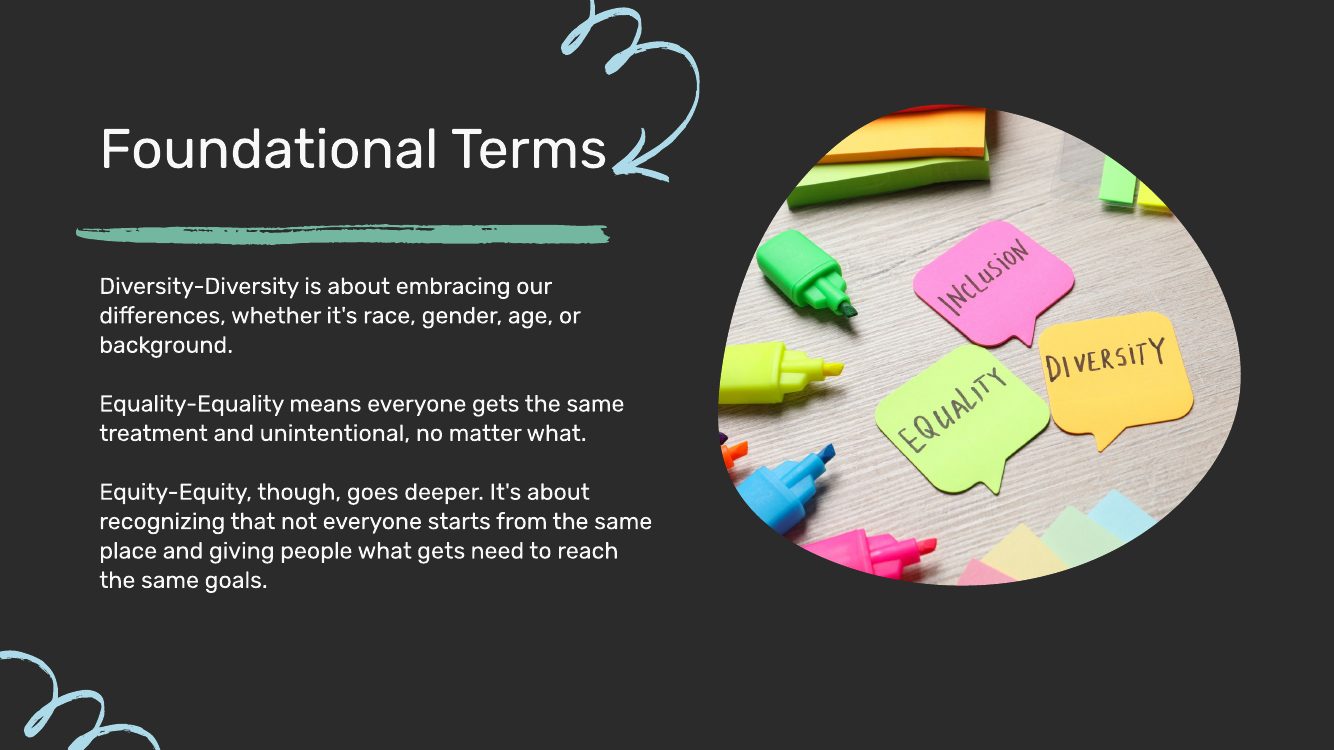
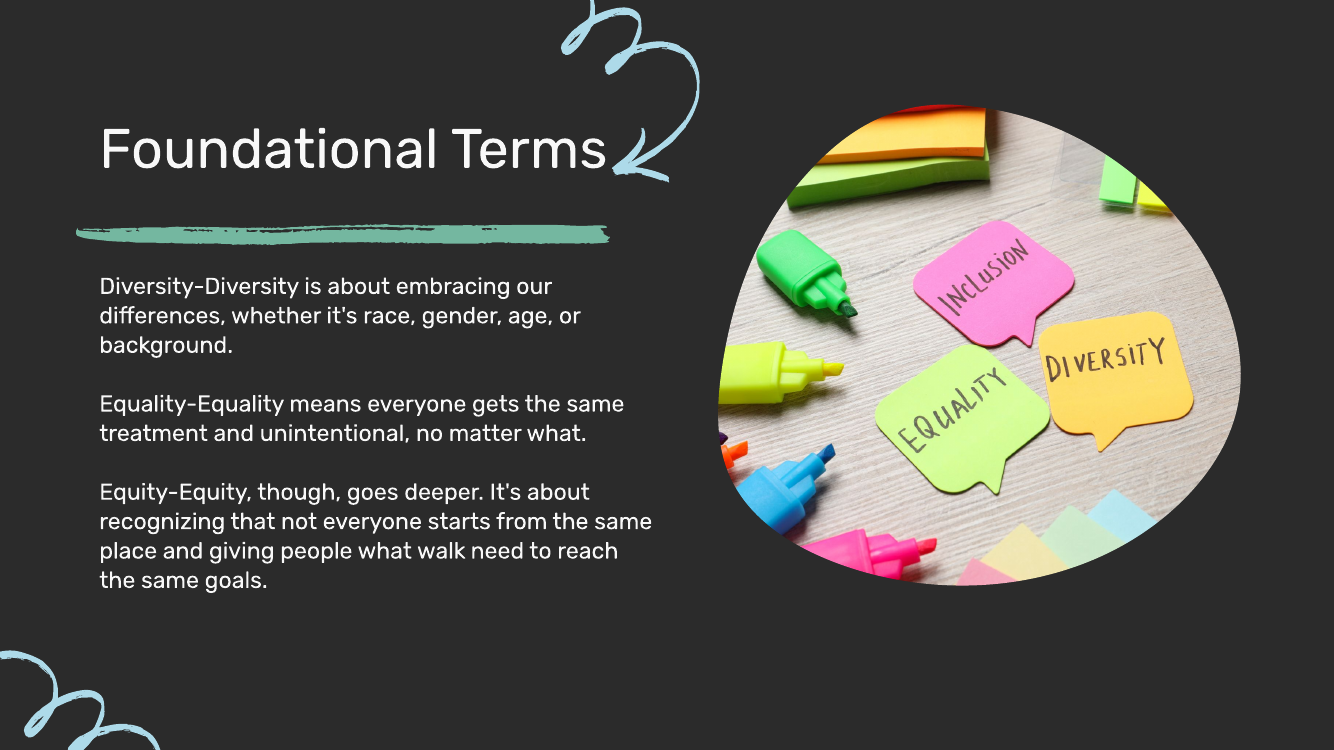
what gets: gets -> walk (441, 551)
